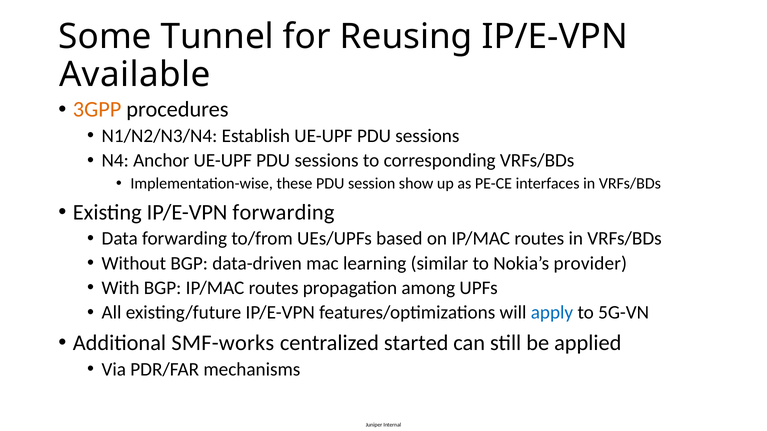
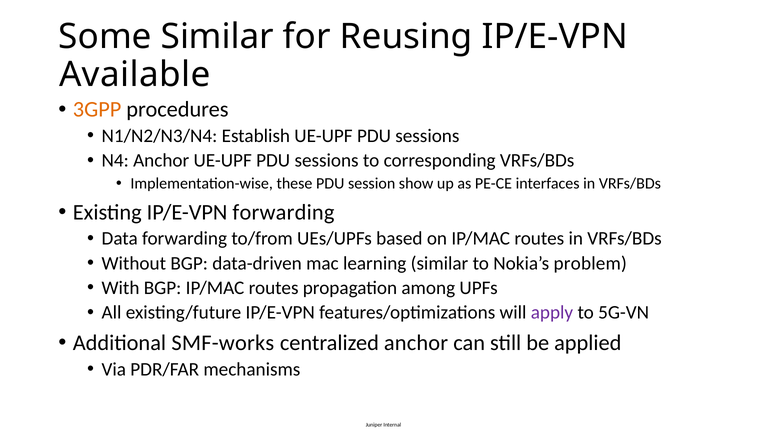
Some Tunnel: Tunnel -> Similar (217, 37)
provider: provider -> problem (590, 263)
apply colour: blue -> purple (552, 313)
centralized started: started -> anchor (416, 343)
